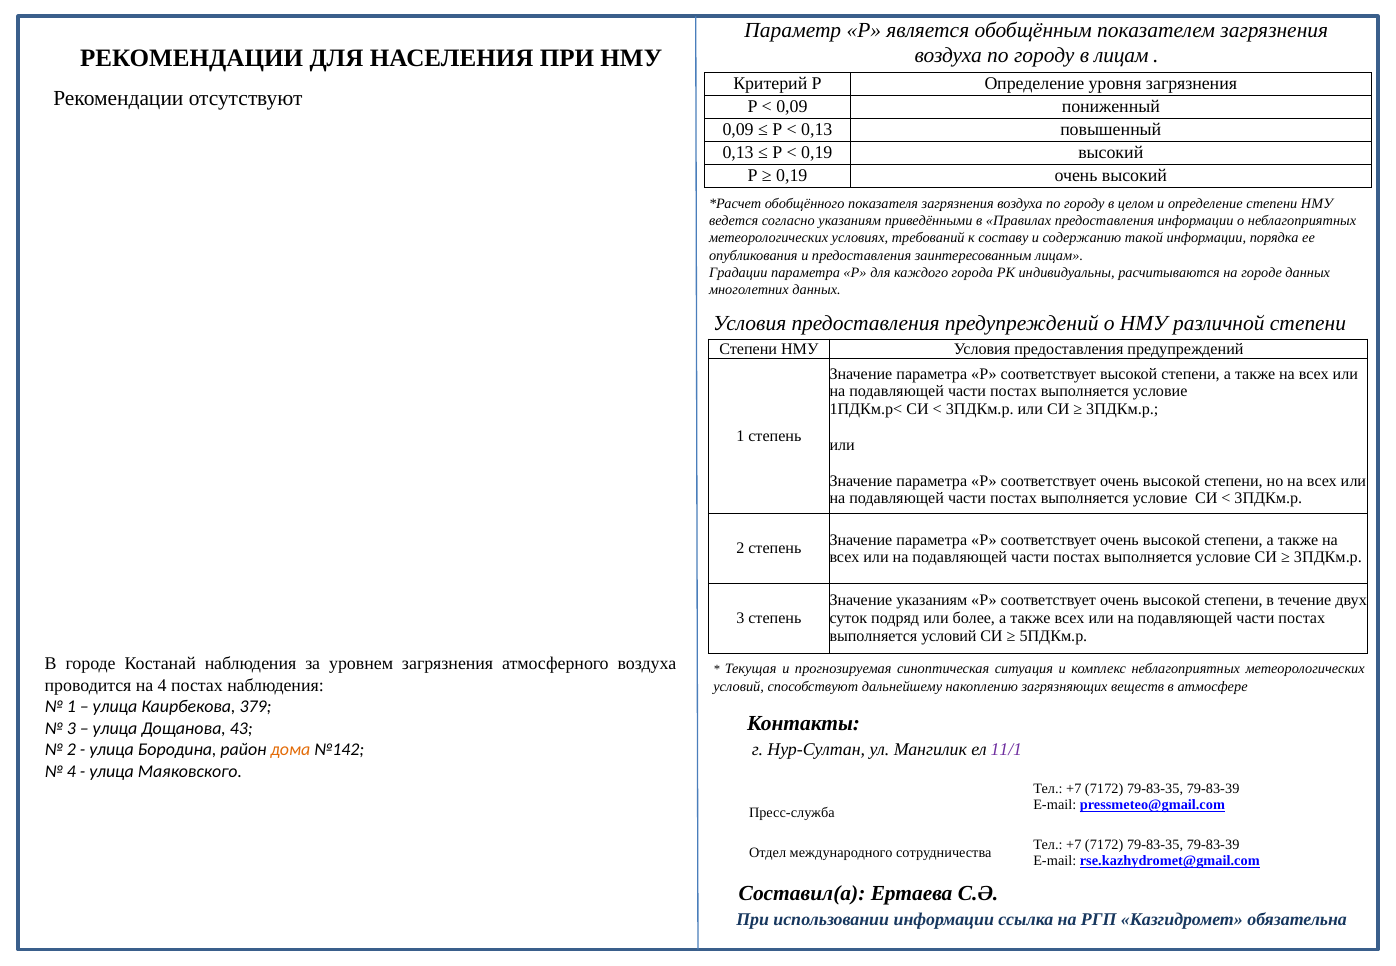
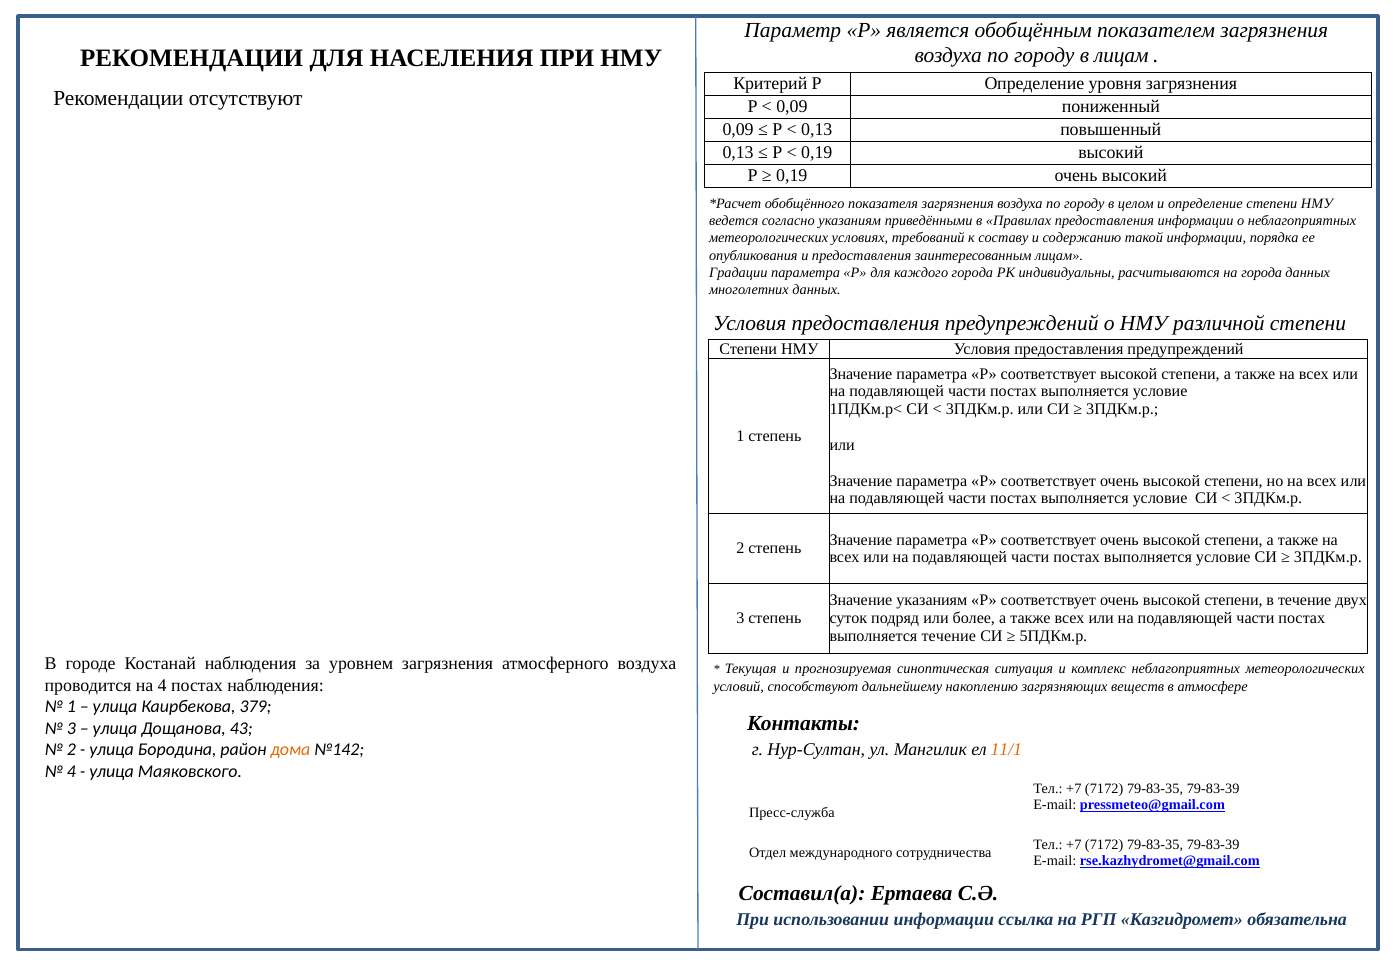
на городе: городе -> города (1262, 273)
выполняется условий: условий -> течение (949, 637)
11/1 colour: purple -> orange (1006, 750)
